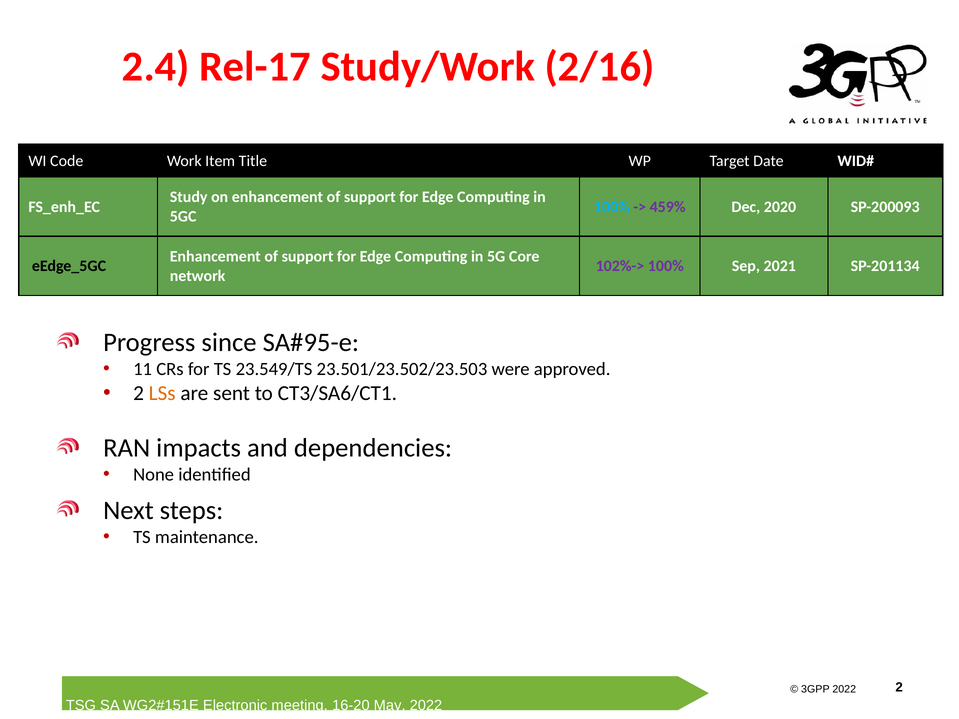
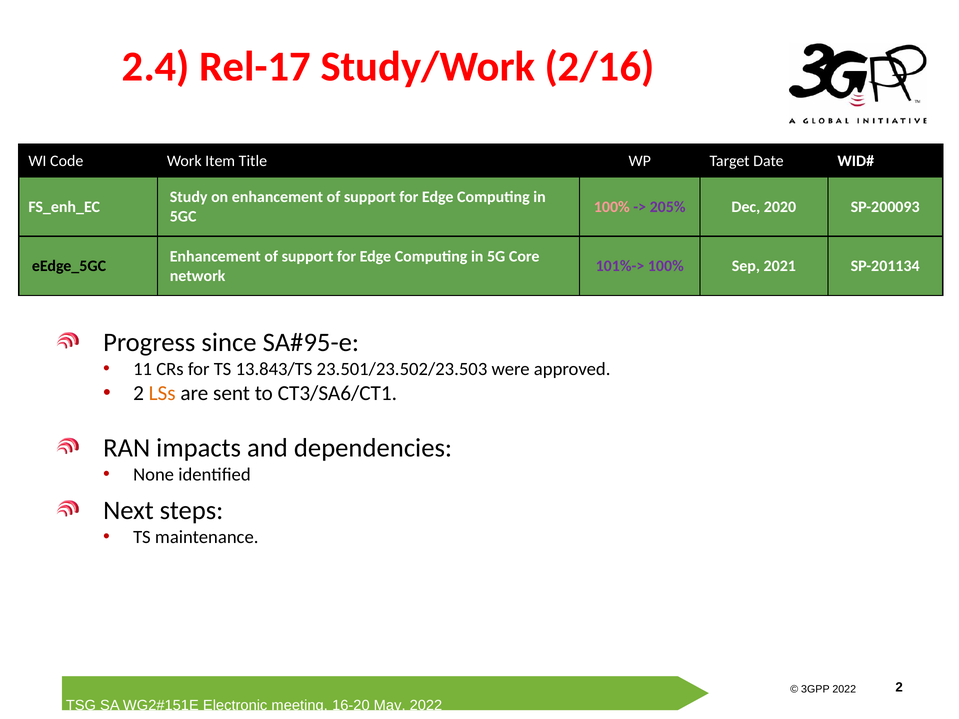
100% colour: light blue -> pink (612, 207)
459%: 459% -> 205% (668, 207)
102%->: 102%-> -> 101%-> (620, 266)
23.549/TS: 23.549/TS -> 13.843/TS (274, 369)
